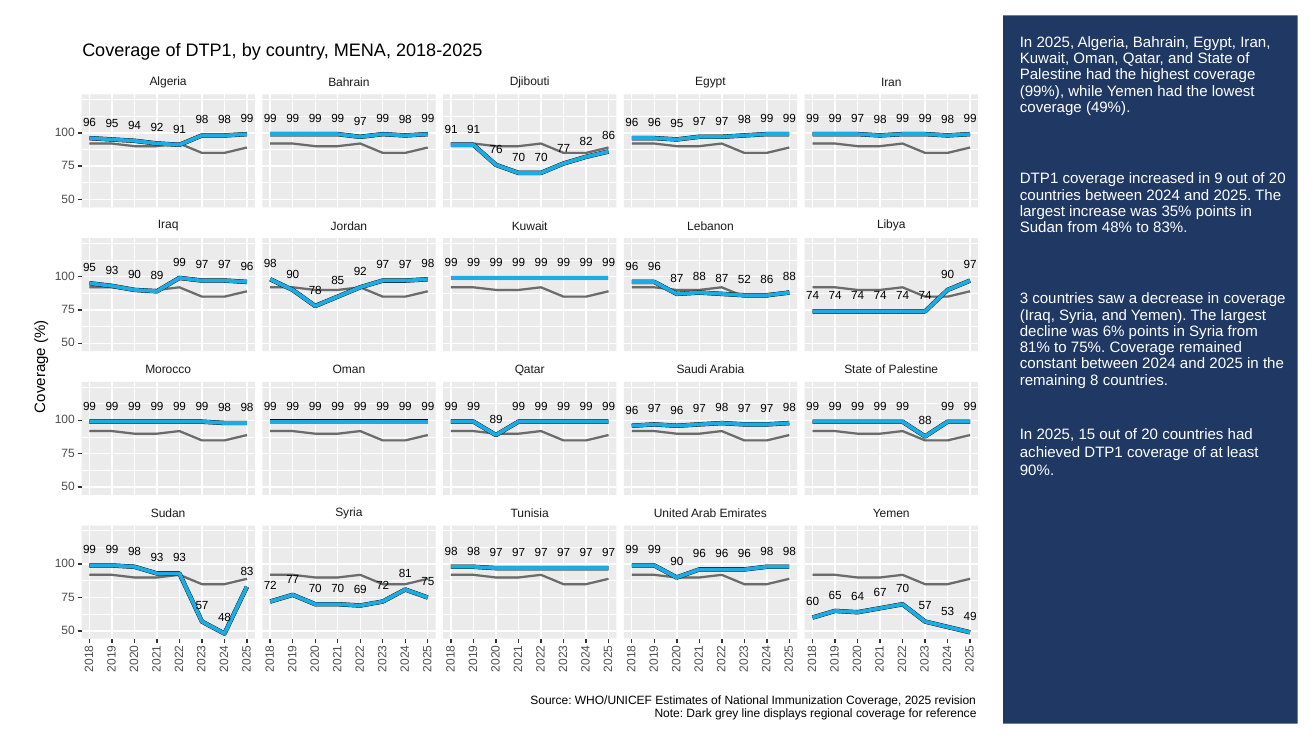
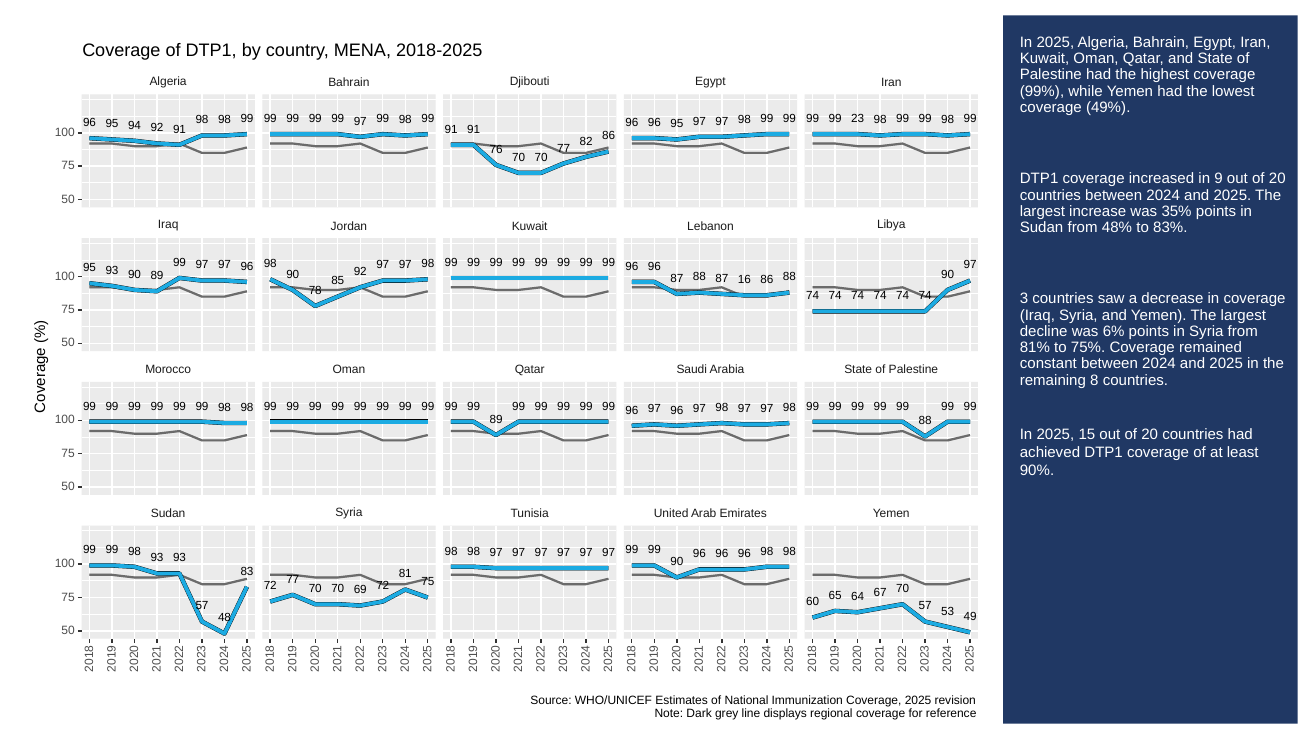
97: 97 -> 23 (858, 119)
52: 52 -> 16 (744, 280)
